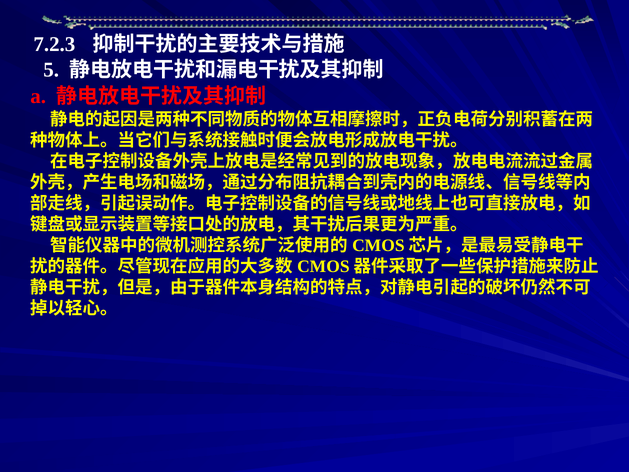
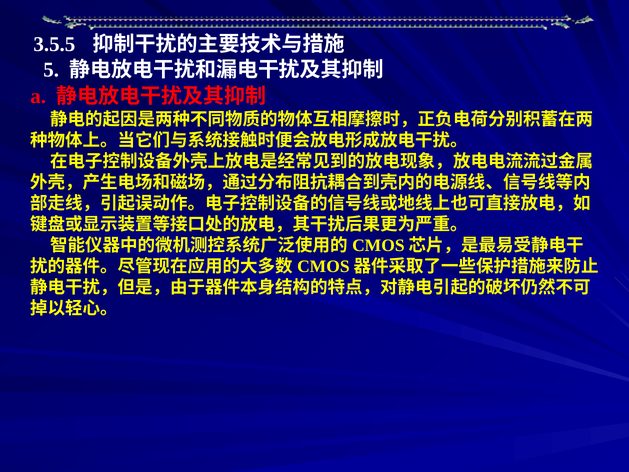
7.2.3: 7.2.3 -> 3.5.5 (54, 44)
